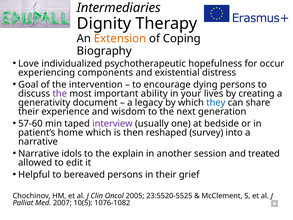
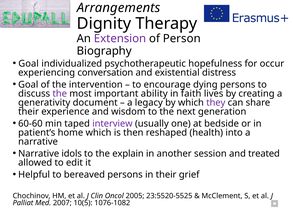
Intermediaries: Intermediaries -> Arrangements (119, 8)
Extension colour: orange -> purple (120, 39)
Coping: Coping -> Person (182, 39)
Love: Love -> Goal (29, 64)
components: components -> conversation (105, 72)
your: your -> faith (191, 93)
they colour: blue -> purple (216, 102)
57-60: 57-60 -> 60-60 (30, 123)
survey: survey -> health (206, 132)
